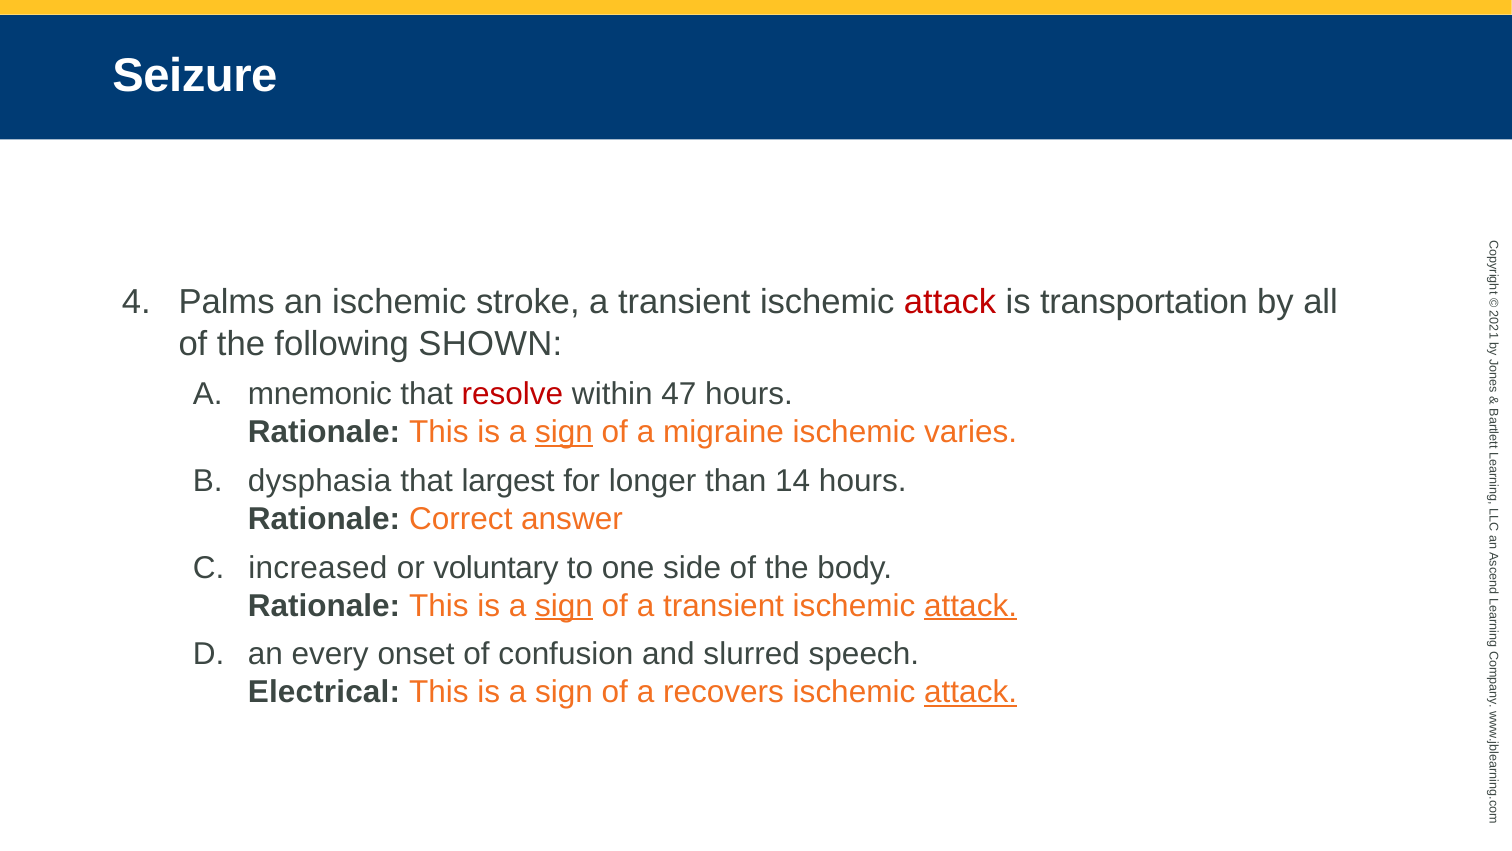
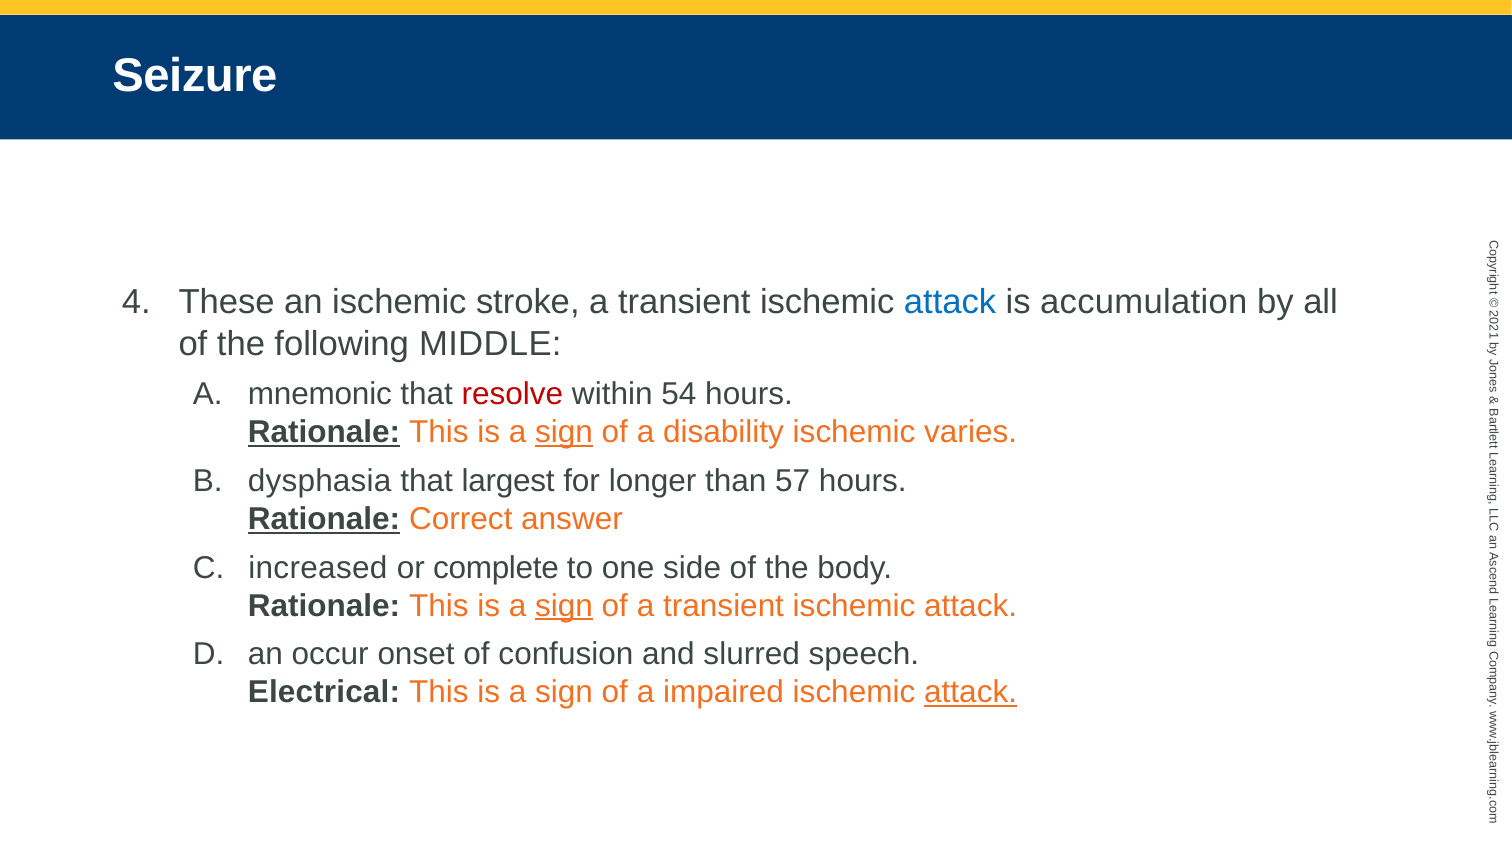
Palms: Palms -> These (227, 302)
attack colour: red -> blue (950, 302)
transportation: transportation -> accumulation (1144, 302)
SHOWN: SHOWN -> MIDDLE (490, 344)
47: 47 -> 54 (679, 394)
Rationale underline: none -> present (324, 432)
migraine: migraine -> disability (723, 432)
14: 14 -> 57 (793, 481)
Rationale underline: none -> present (324, 519)
voluntary: voluntary -> complete (496, 568)
attack underline: present -> none (971, 605)
every: every -> occur (330, 654)
recovers: recovers -> impaired (723, 692)
